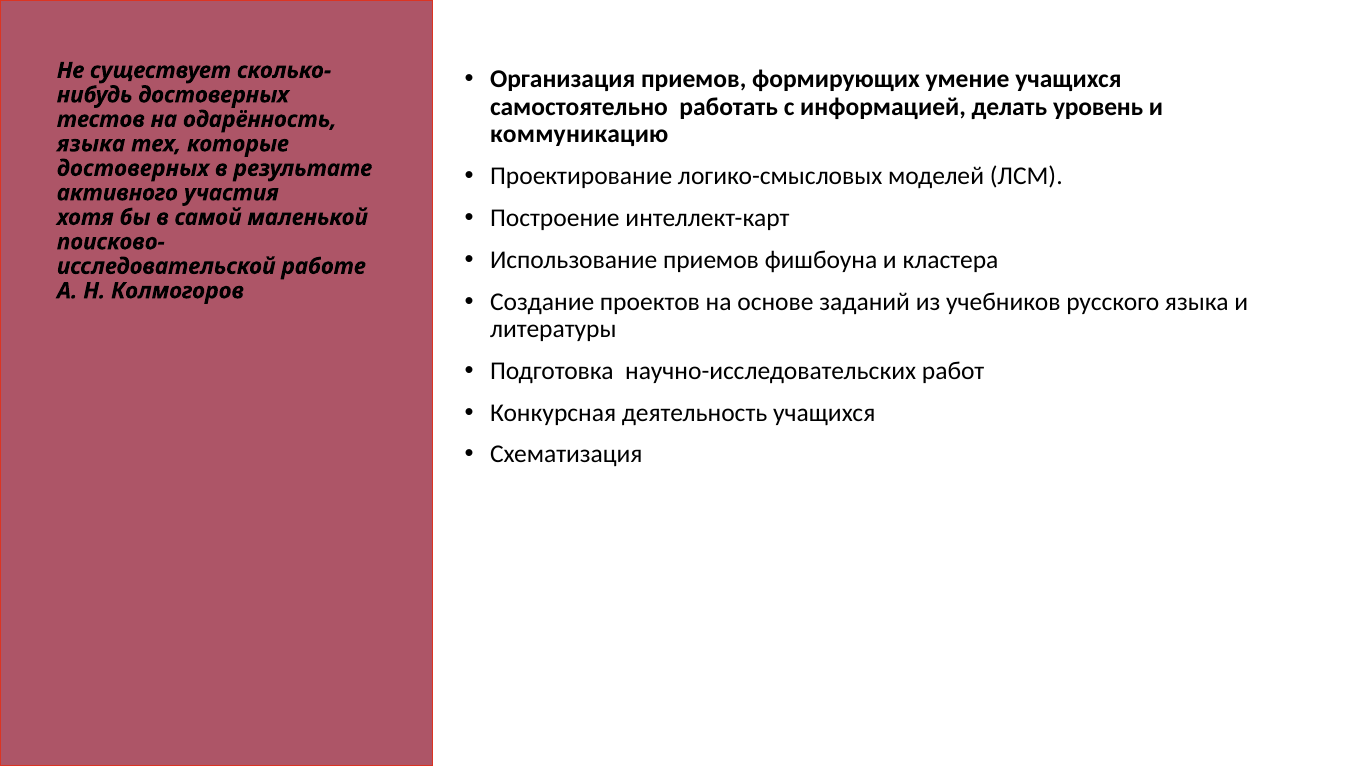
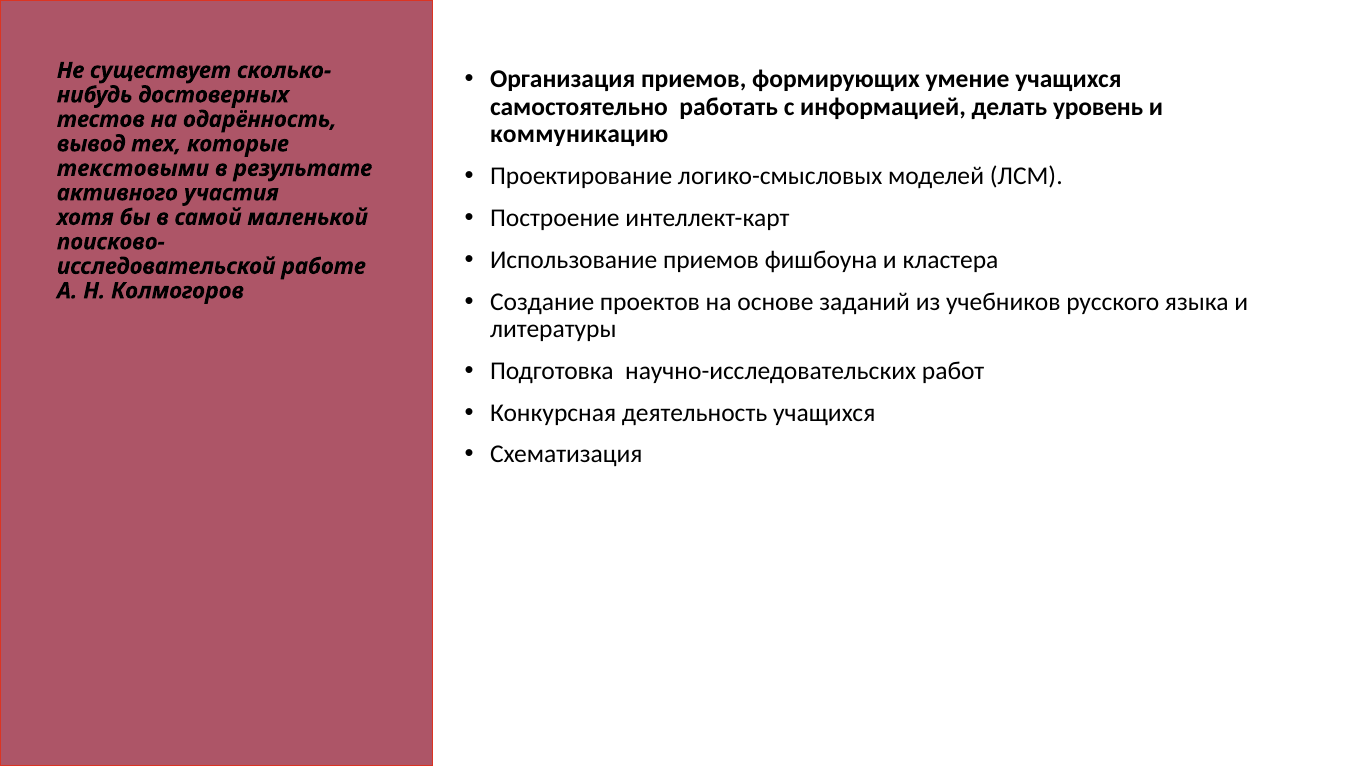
языка: языка -> вывод (91, 144)
достоверных: достоверных -> текстовыми (133, 168)
